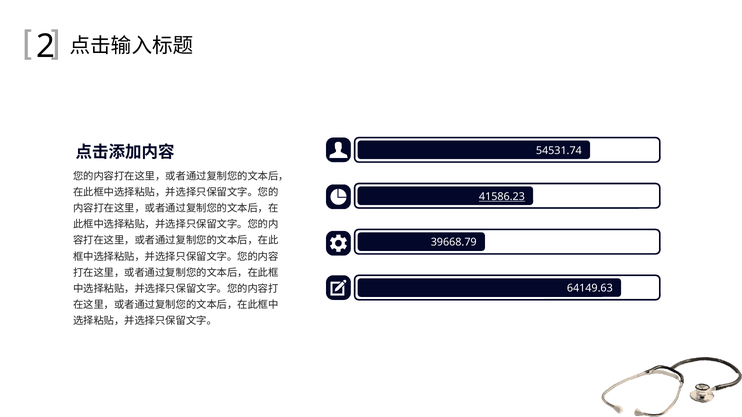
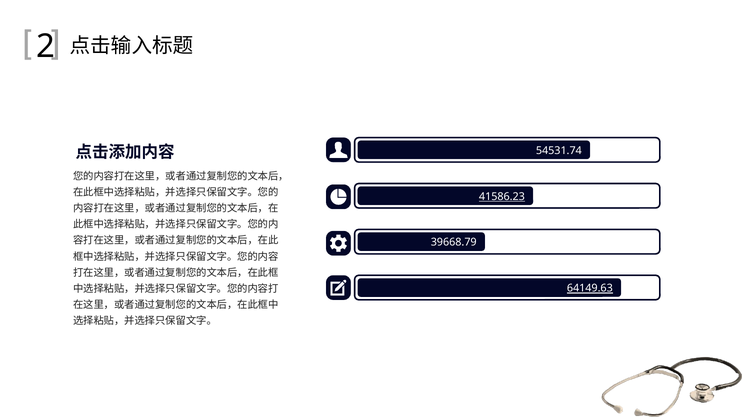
64149.63 underline: none -> present (590, 289)
